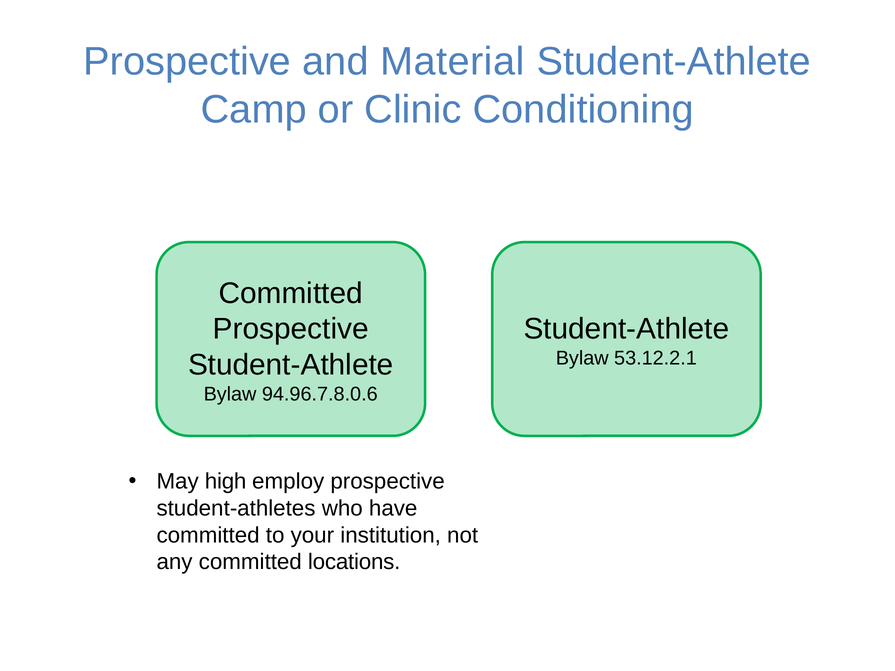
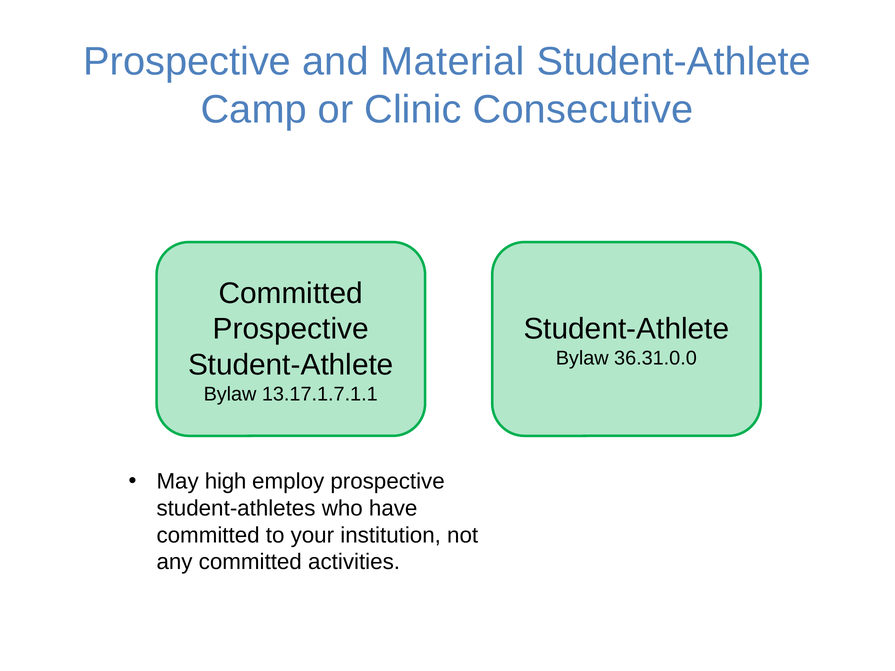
Conditioning: Conditioning -> Consecutive (583, 109)
53.12.2.1: 53.12.2.1 -> 36.31.0.0 (655, 358)
94.96.7.8.0.6: 94.96.7.8.0.6 -> 13.17.1.7.1.1 (320, 394)
locations: locations -> activities (354, 562)
